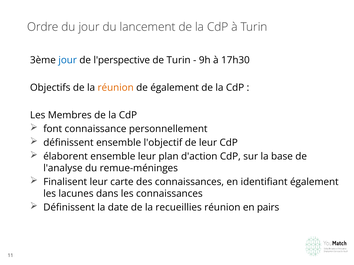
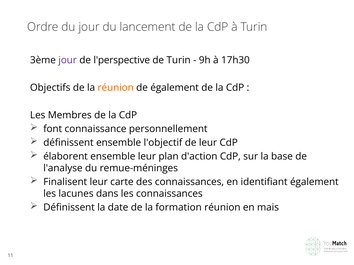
jour colour: blue -> purple (68, 60)
recueillies: recueillies -> formation (179, 208)
pairs: pairs -> mais (268, 208)
